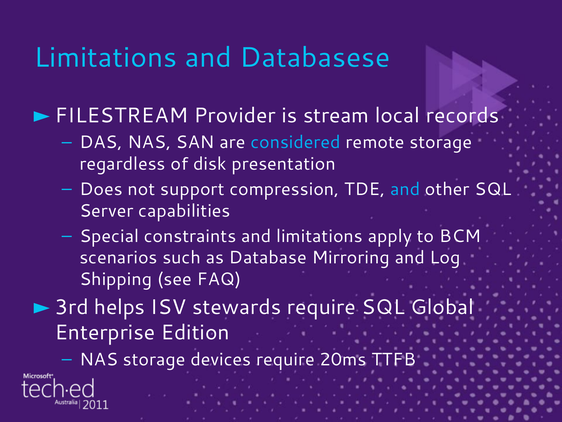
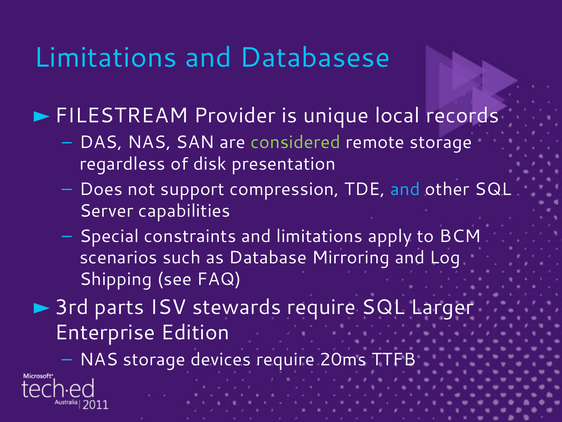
stream: stream -> unique (336, 115)
considered colour: light blue -> light green (296, 142)
helps: helps -> parts (119, 307)
Global: Global -> Larger (442, 307)
